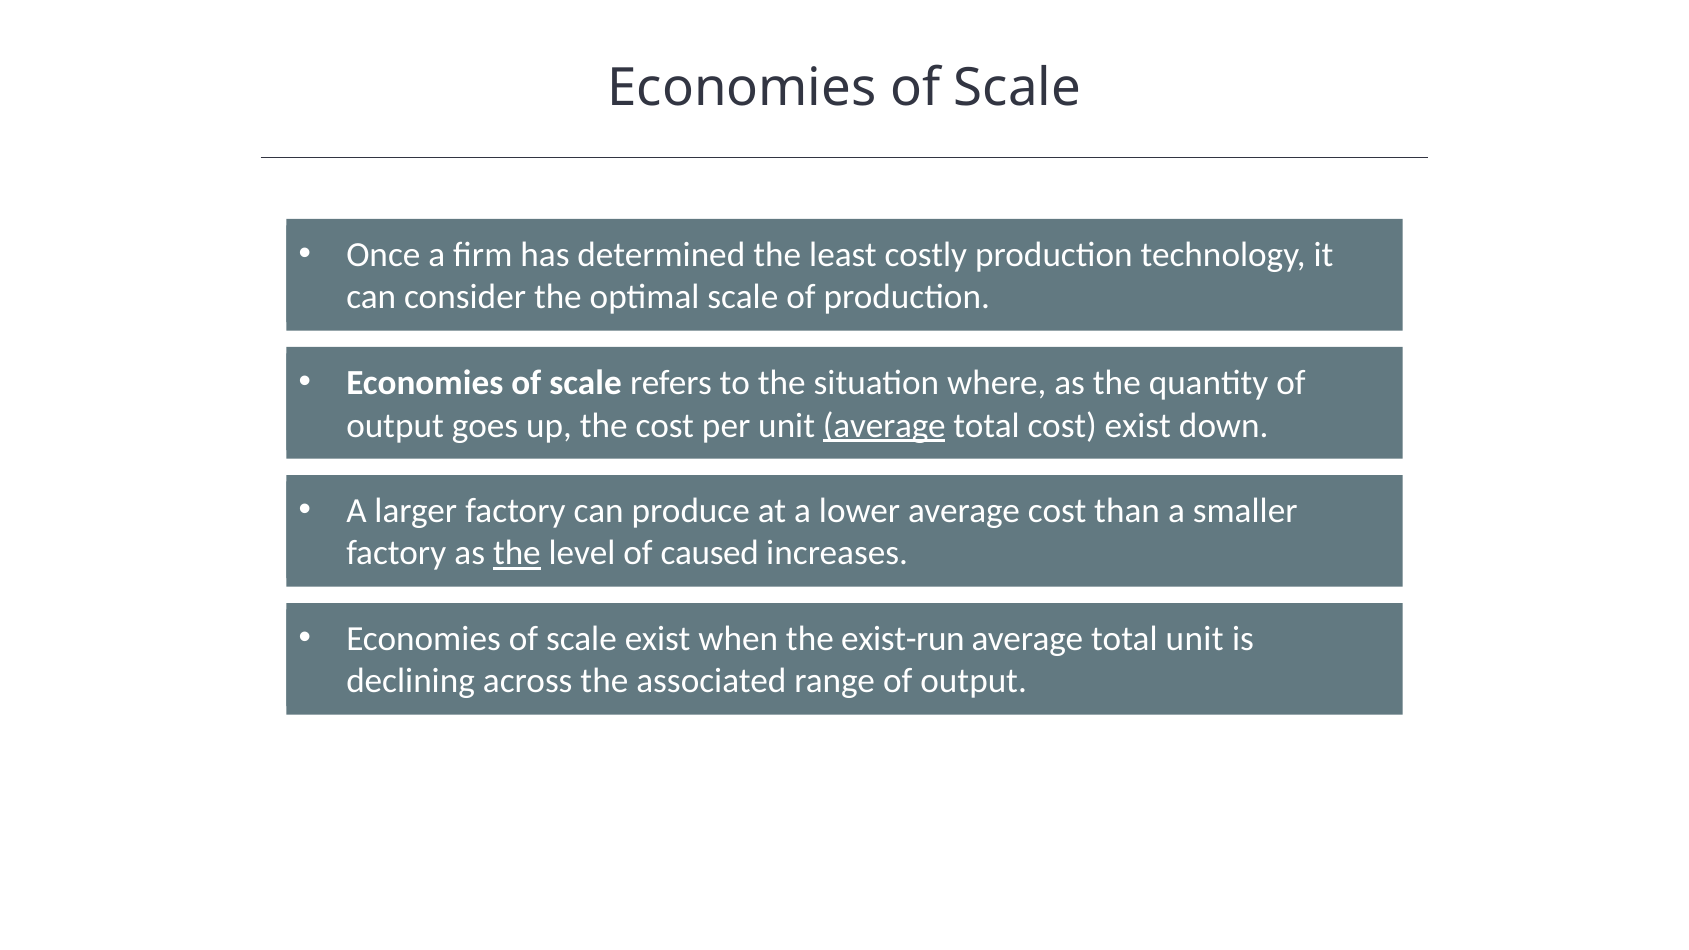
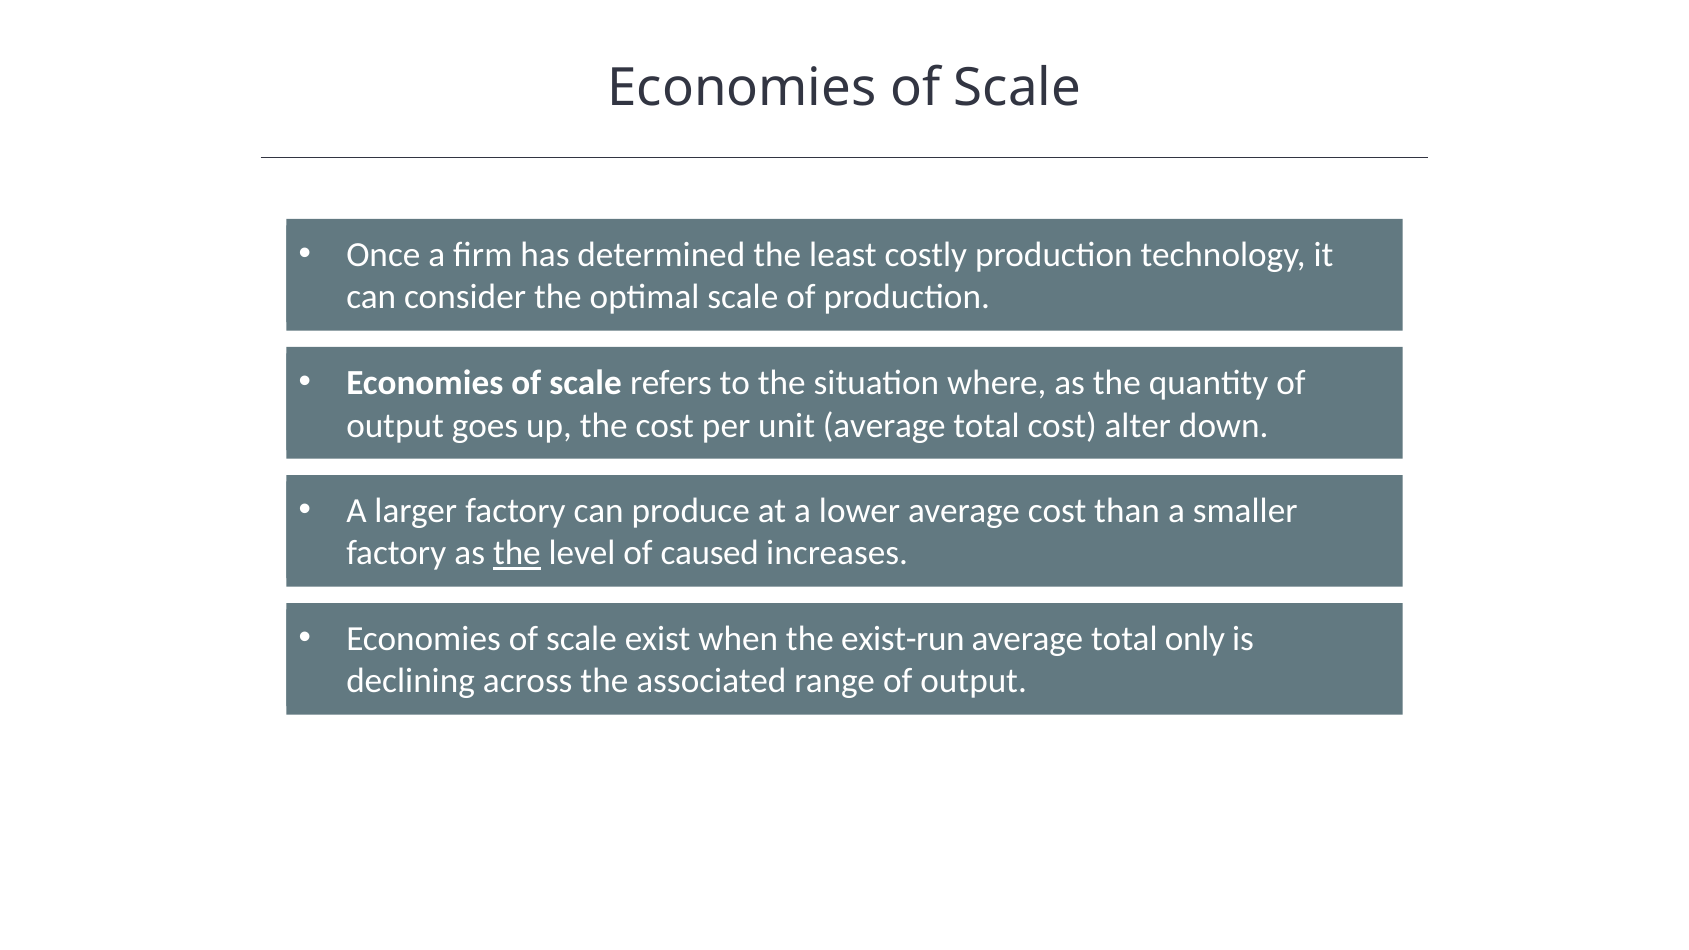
average underline: present -> none (884, 425)
cost exist: exist -> alter (1138, 425)
total unit: unit -> only (1195, 639)
